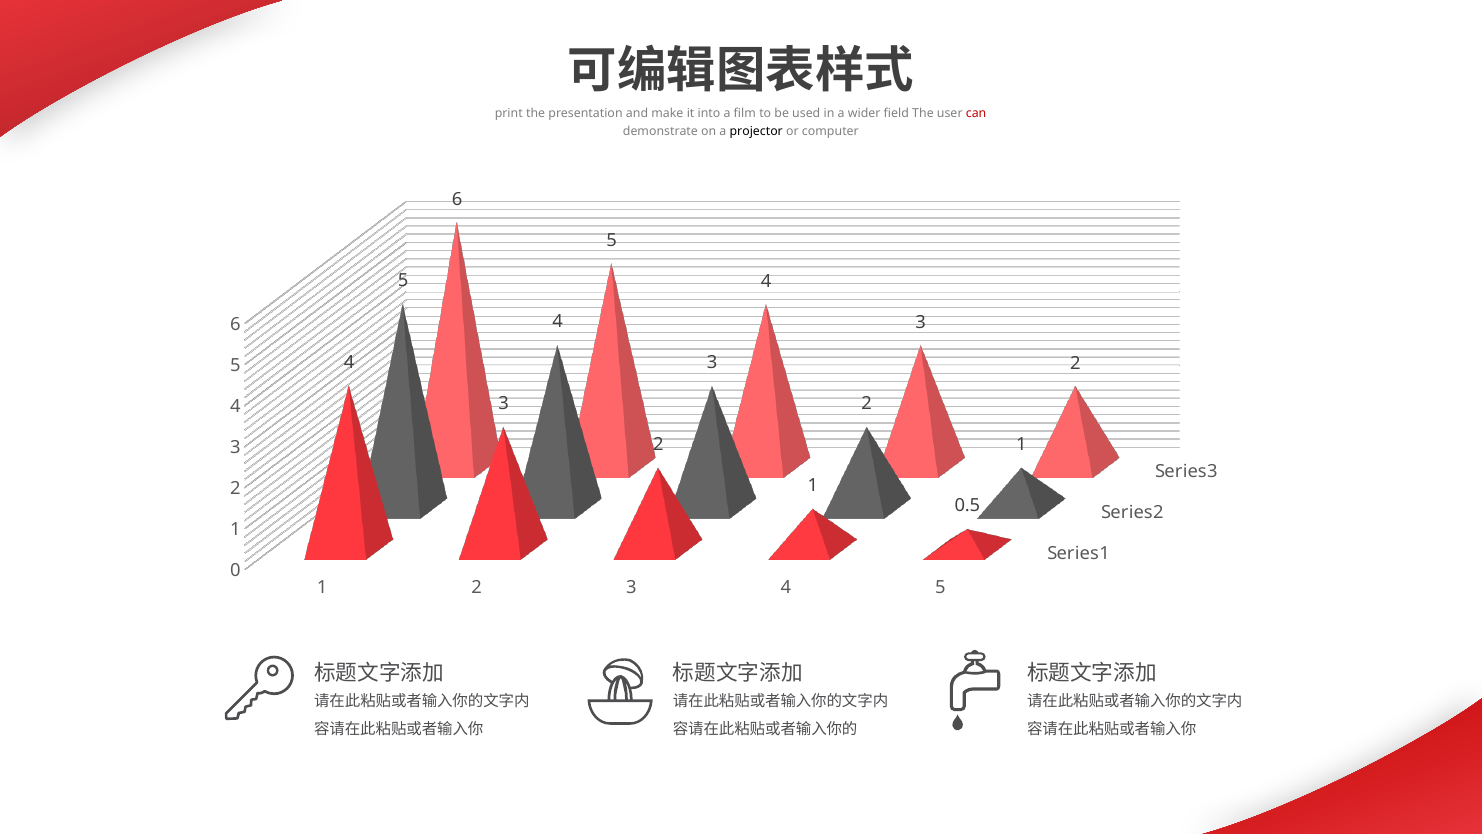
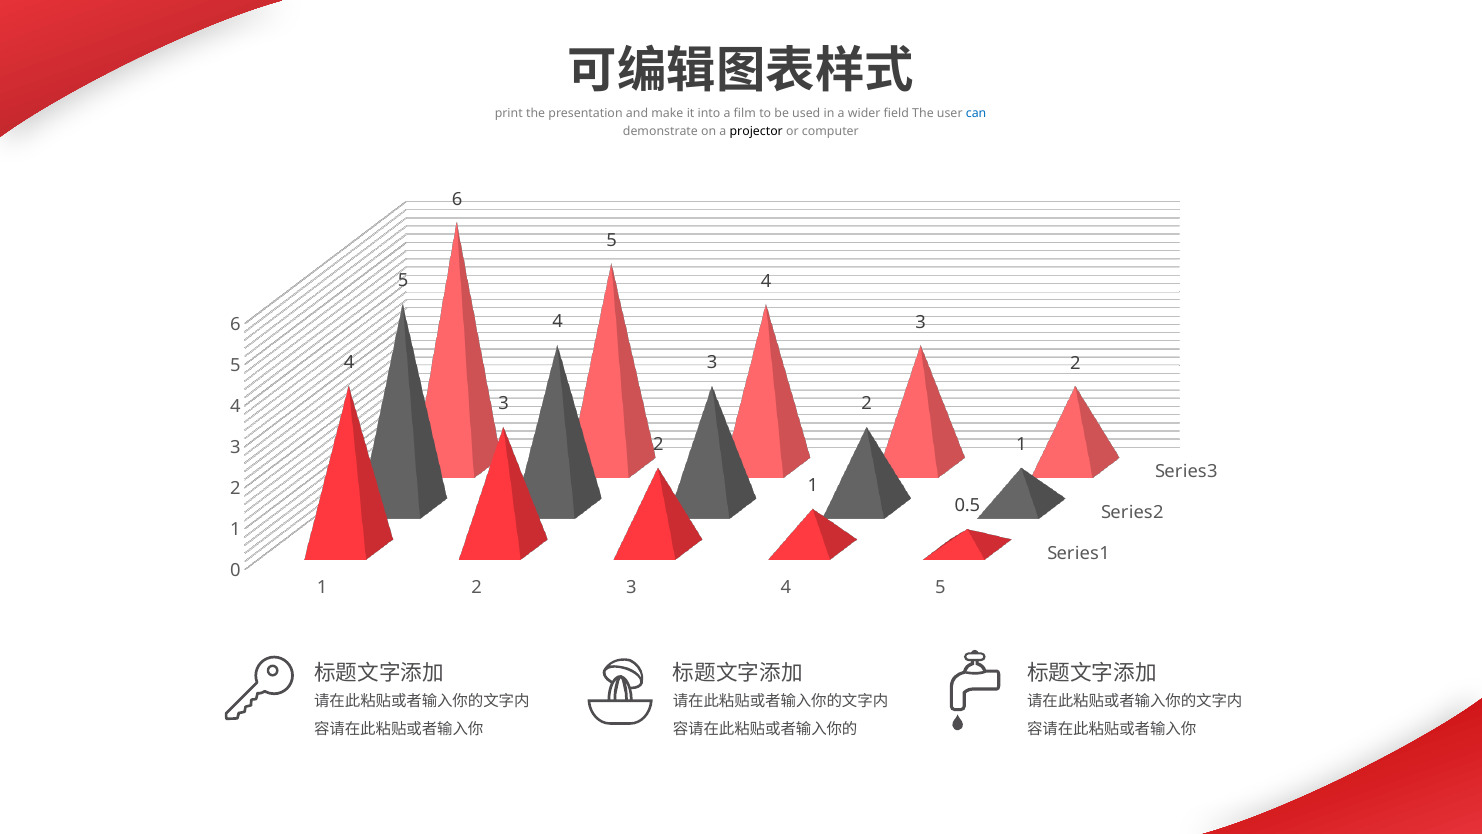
can colour: red -> blue (976, 114)
